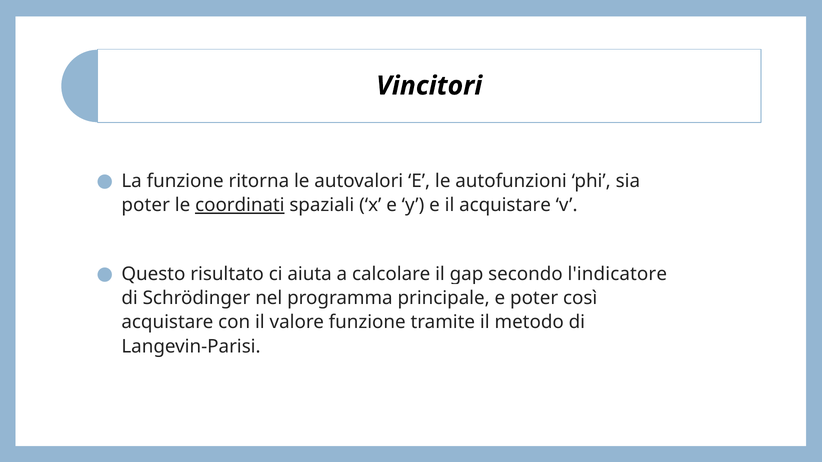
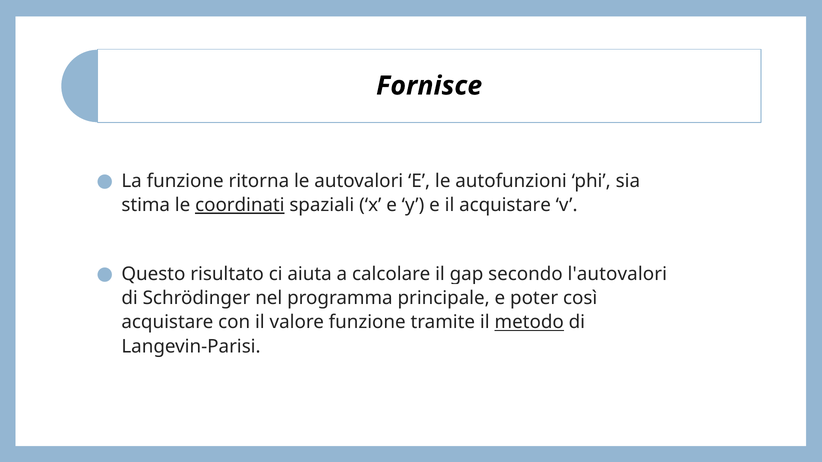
Vincitori: Vincitori -> Fornisce (429, 86)
poter: poter -> stima (146, 205)
l'indicatore: l'indicatore -> l'autovalori (617, 274)
metodo underline: none -> present (529, 323)
